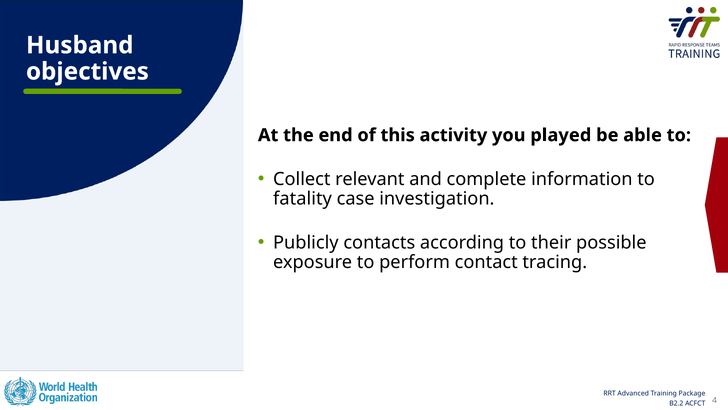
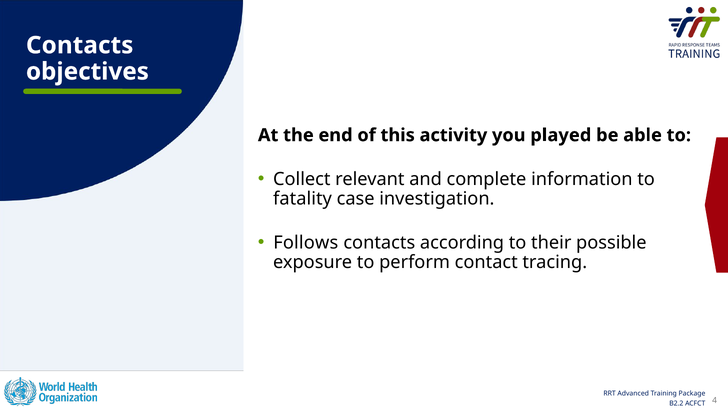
Husband: Husband -> Contacts (80, 45)
Publicly: Publicly -> Follows (306, 242)
